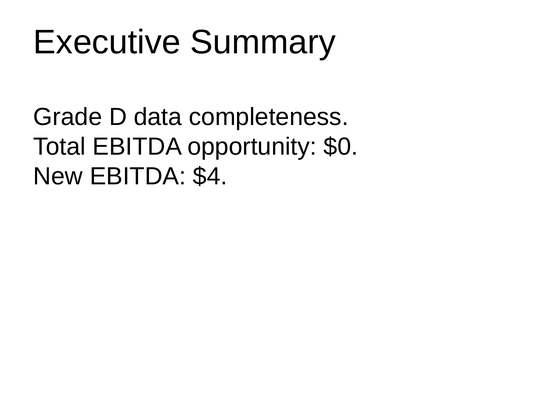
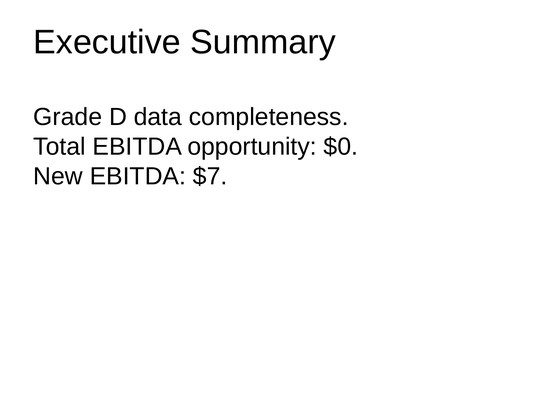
$4: $4 -> $7 (210, 176)
